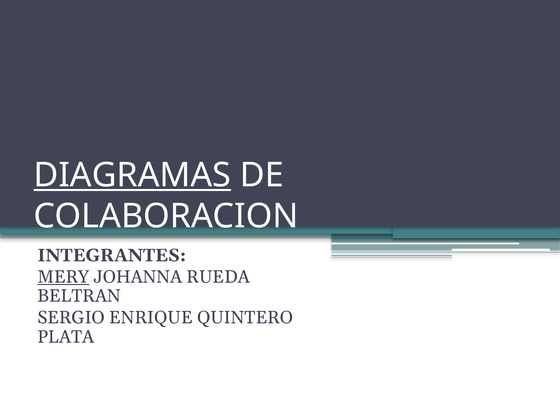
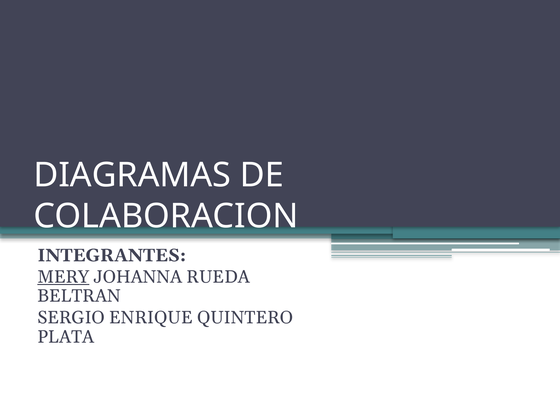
DIAGRAMAS underline: present -> none (132, 175)
